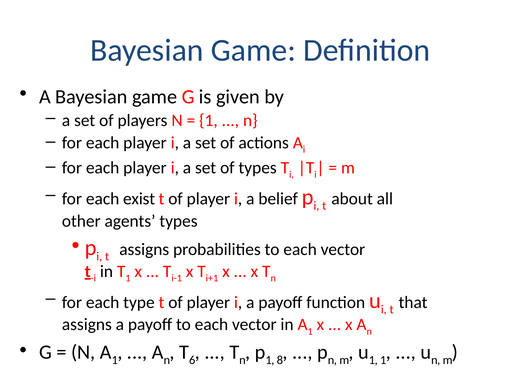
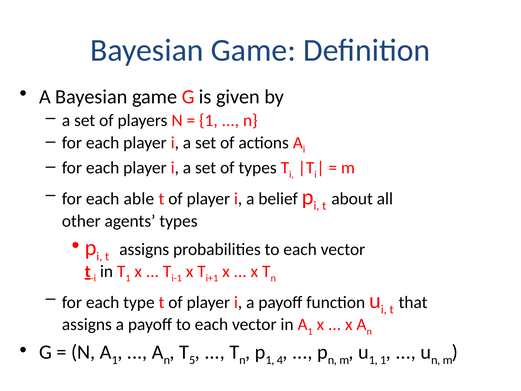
exist: exist -> able (139, 199)
6: 6 -> 5 (192, 360)
8: 8 -> 4 (280, 360)
